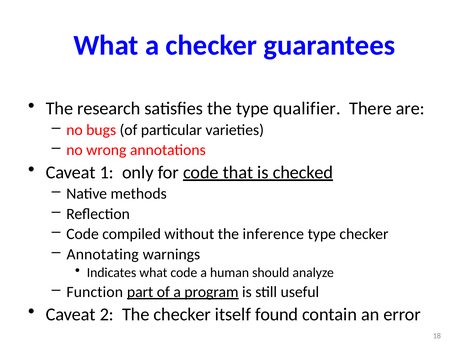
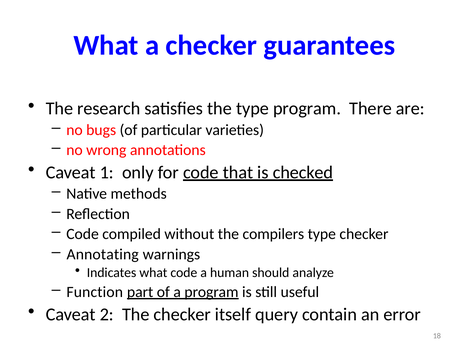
type qualifier: qualifier -> program (307, 109)
inference: inference -> compilers (273, 234)
found: found -> query (277, 314)
